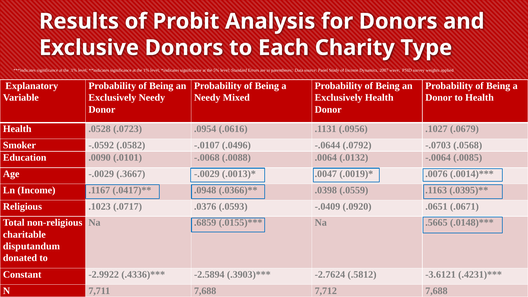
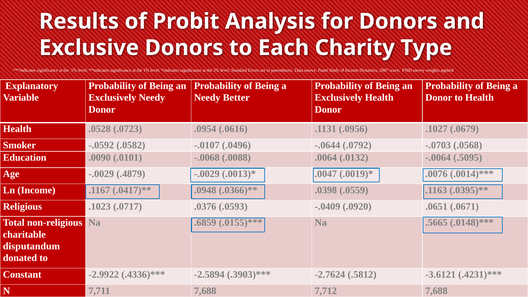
Mixed: Mixed -> Better (236, 98)
.0085: .0085 -> .5095 (468, 158)
.3667: .3667 -> .4879 (131, 174)
